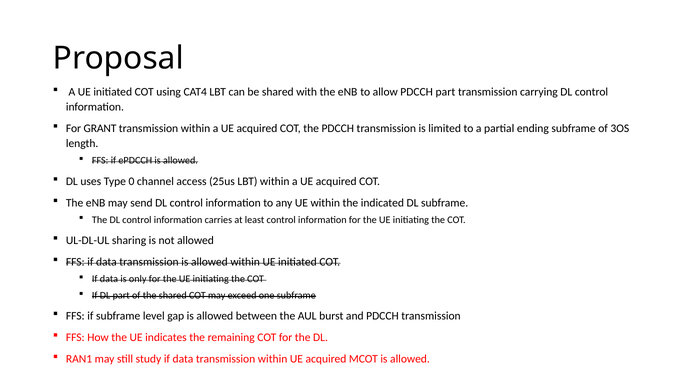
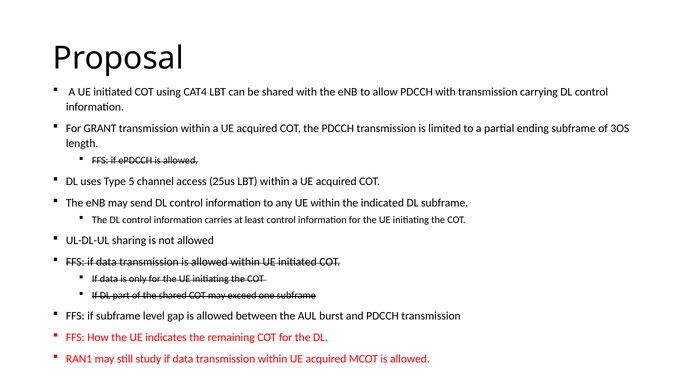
PDCCH part: part -> with (446, 92)
0: 0 -> 5 (132, 181)
